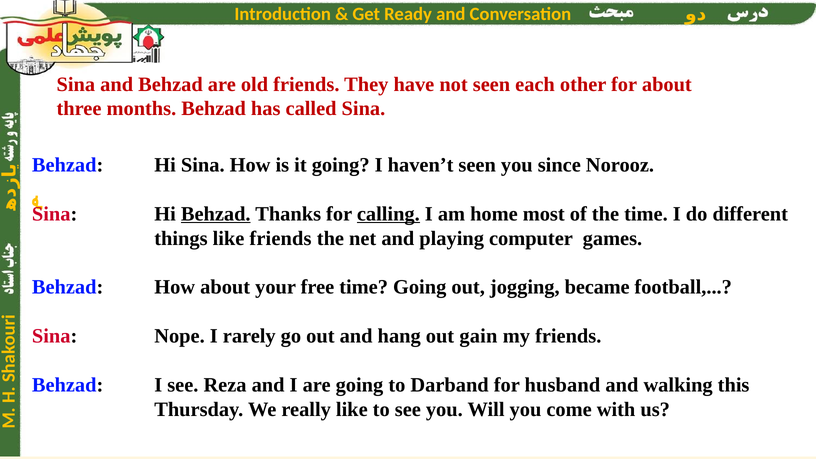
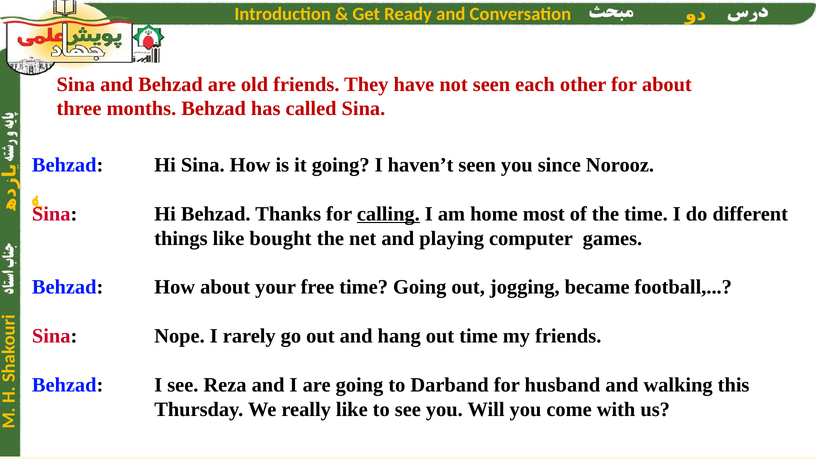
Behzad underline: present -> none (216, 214)
like friends: friends -> bought (280, 238)
out gain: gain -> time (478, 336)
